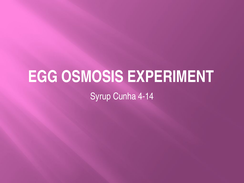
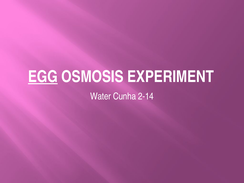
EGG underline: none -> present (43, 77)
Syrup: Syrup -> Water (101, 96)
4-14: 4-14 -> 2-14 (146, 96)
